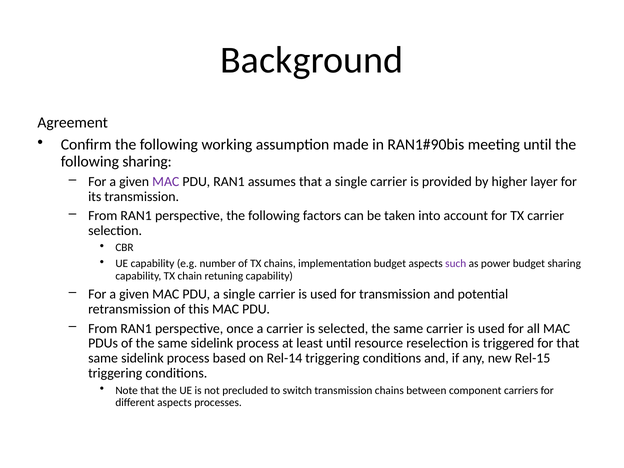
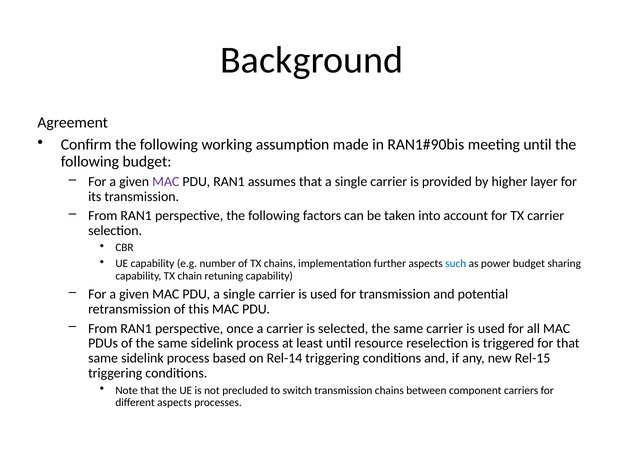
following sharing: sharing -> budget (147, 161)
implementation budget: budget -> further (390, 264)
such colour: purple -> blue (456, 264)
